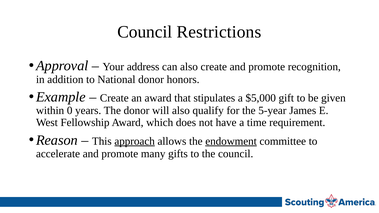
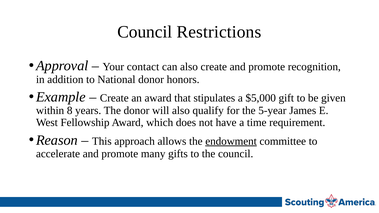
address: address -> contact (143, 67)
0: 0 -> 8 (70, 111)
approach underline: present -> none (135, 141)
